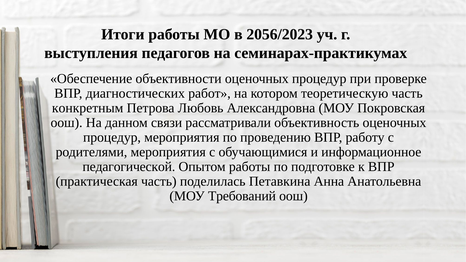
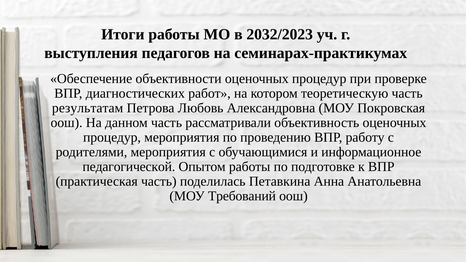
2056/2023: 2056/2023 -> 2032/2023 (280, 34)
конкретным: конкретным -> результатам (88, 108)
данном связи: связи -> часть (167, 123)
